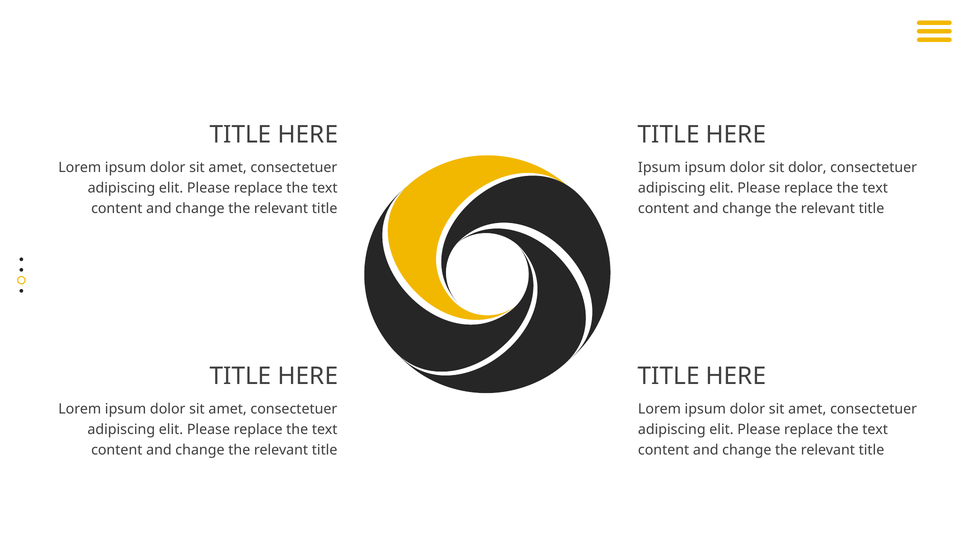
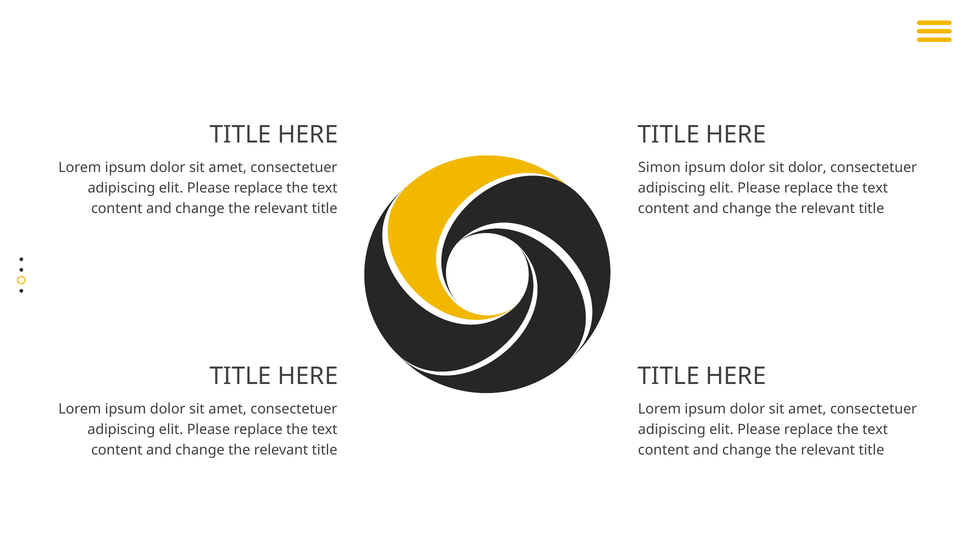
Ipsum: Ipsum -> Simon (659, 168)
